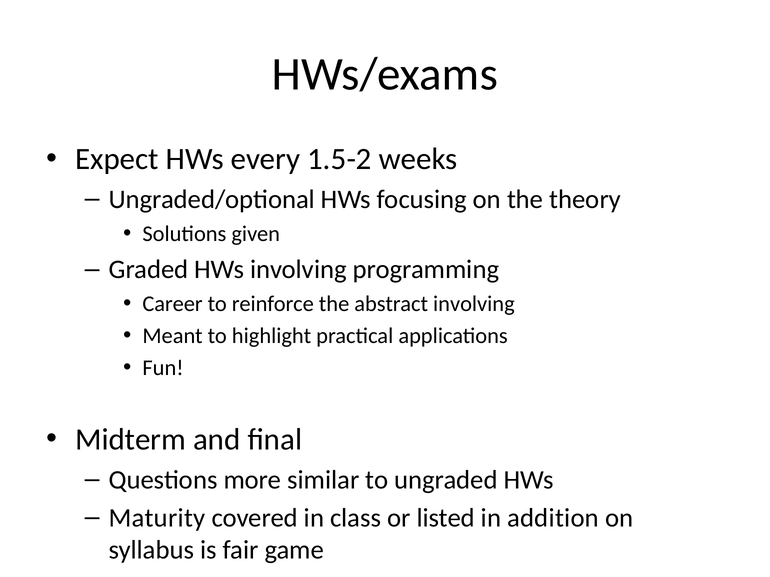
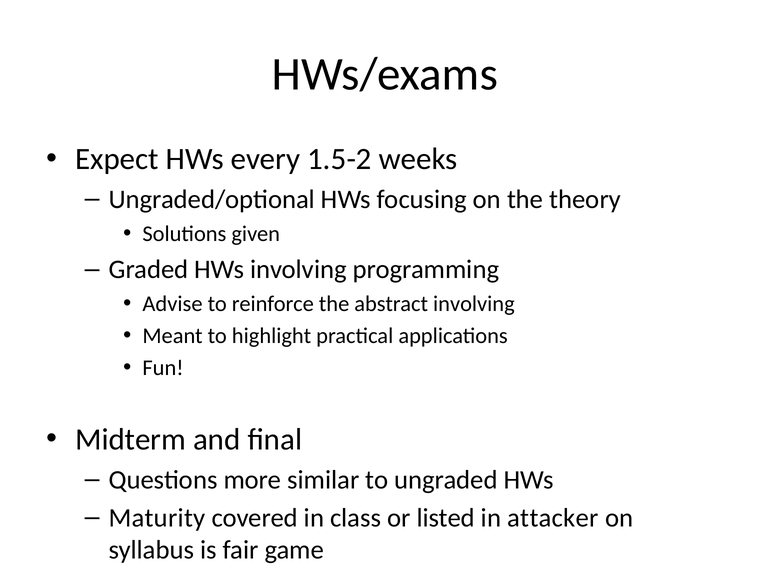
Career: Career -> Advise (173, 304)
addition: addition -> attacker (553, 518)
